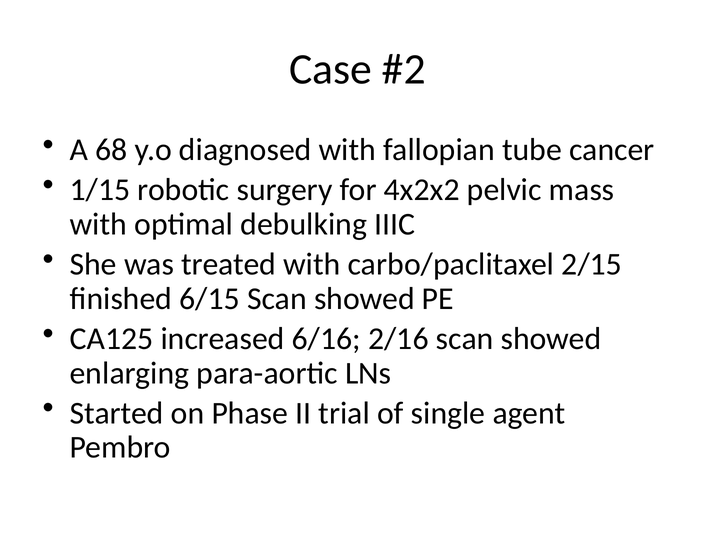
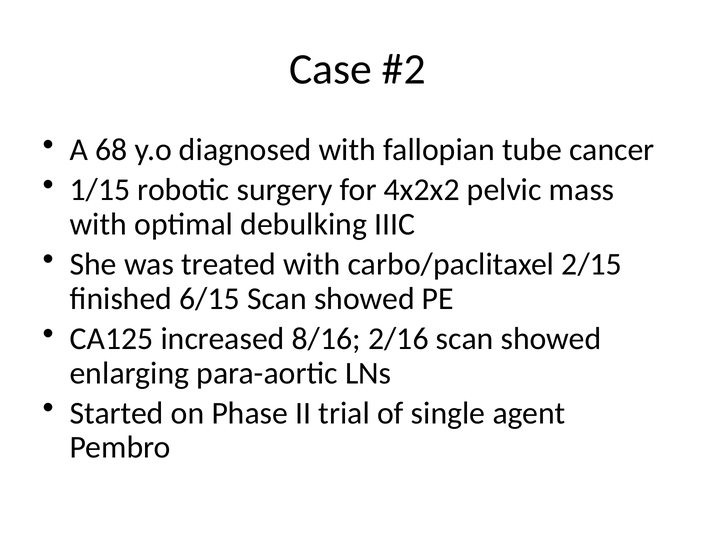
6/16: 6/16 -> 8/16 (326, 339)
